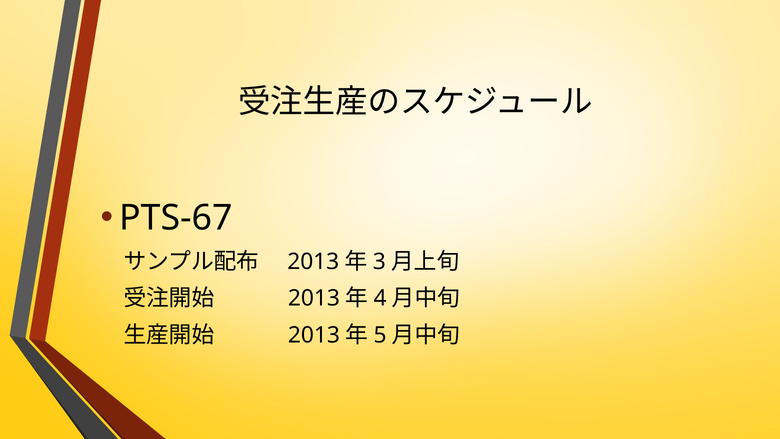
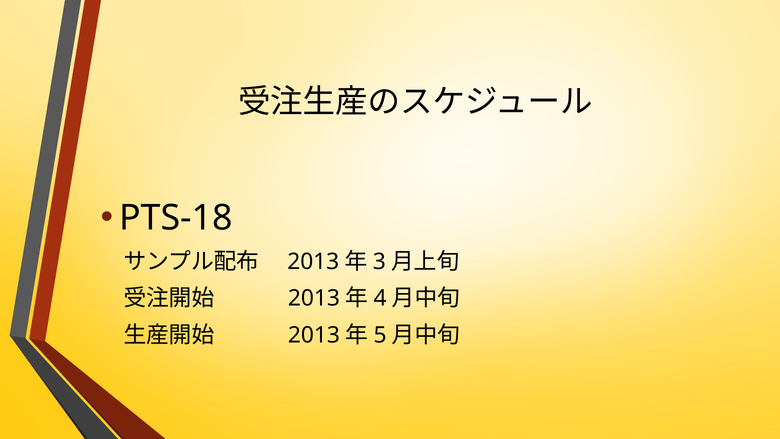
PTS-67: PTS-67 -> PTS-18 (176, 218)
